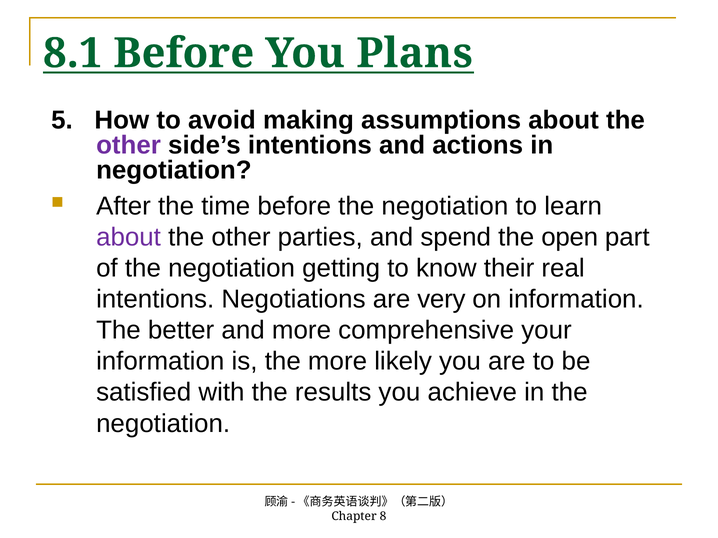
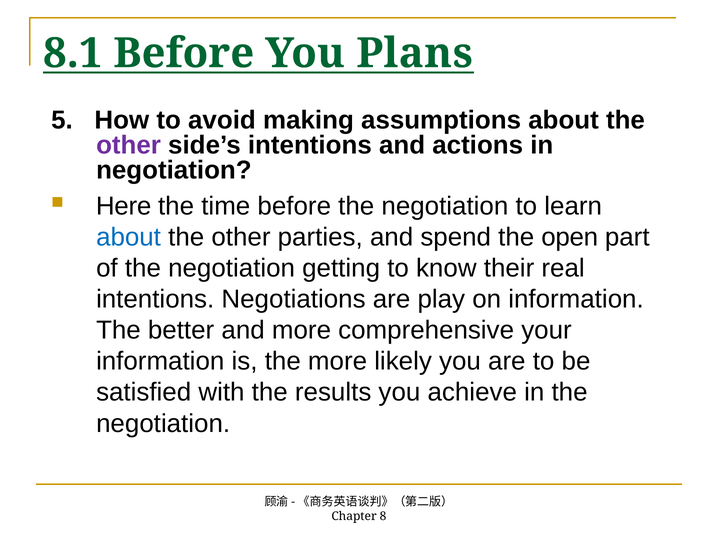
After: After -> Here (124, 206)
about colour: purple -> blue (129, 237)
very: very -> play (441, 299)
